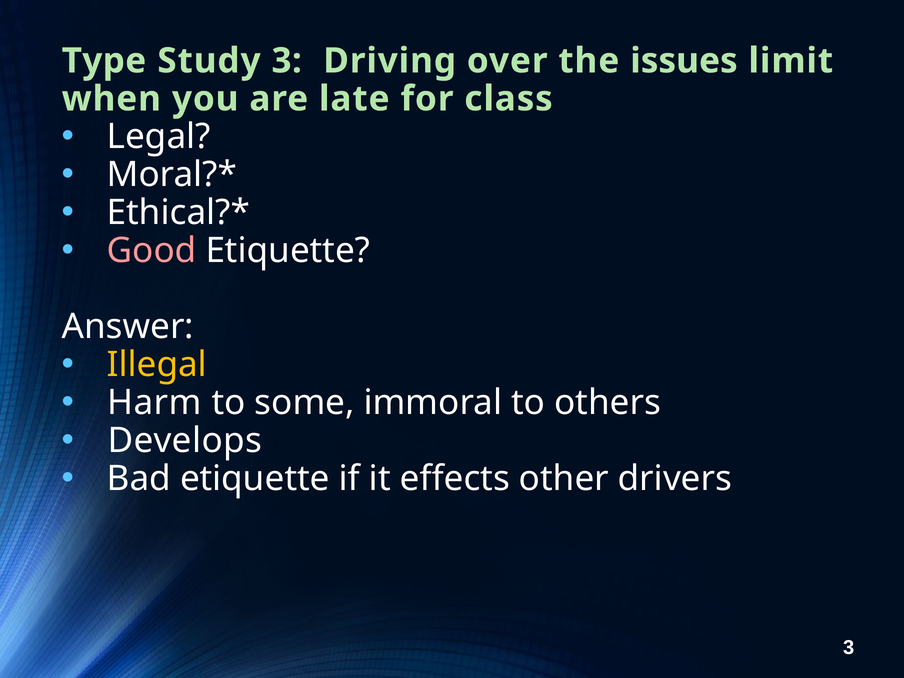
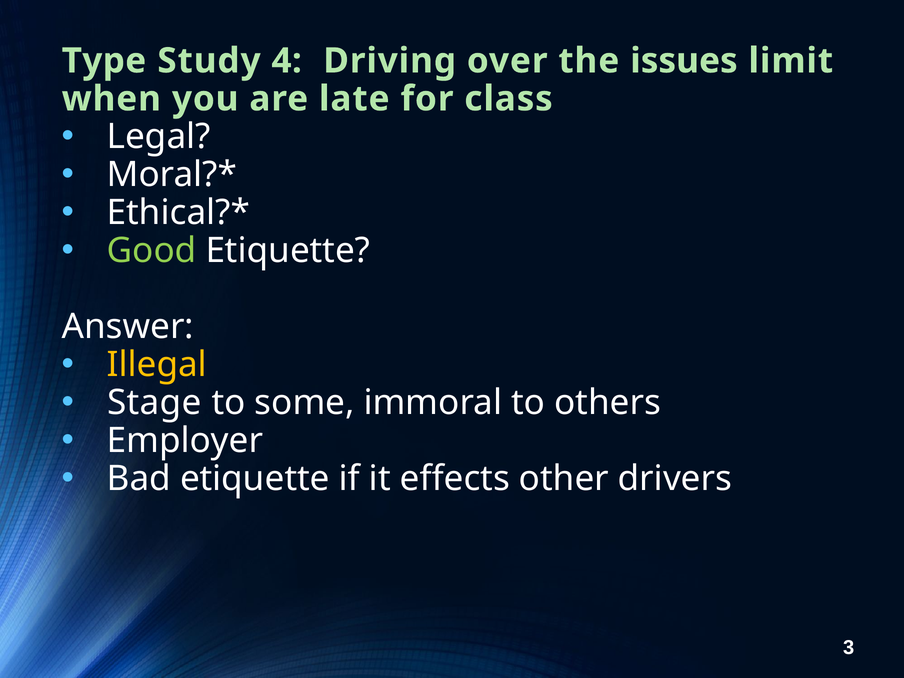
Study 3: 3 -> 4 (287, 61)
Good colour: pink -> light green (152, 251)
Harm: Harm -> Stage (154, 403)
Develops: Develops -> Employer (185, 441)
